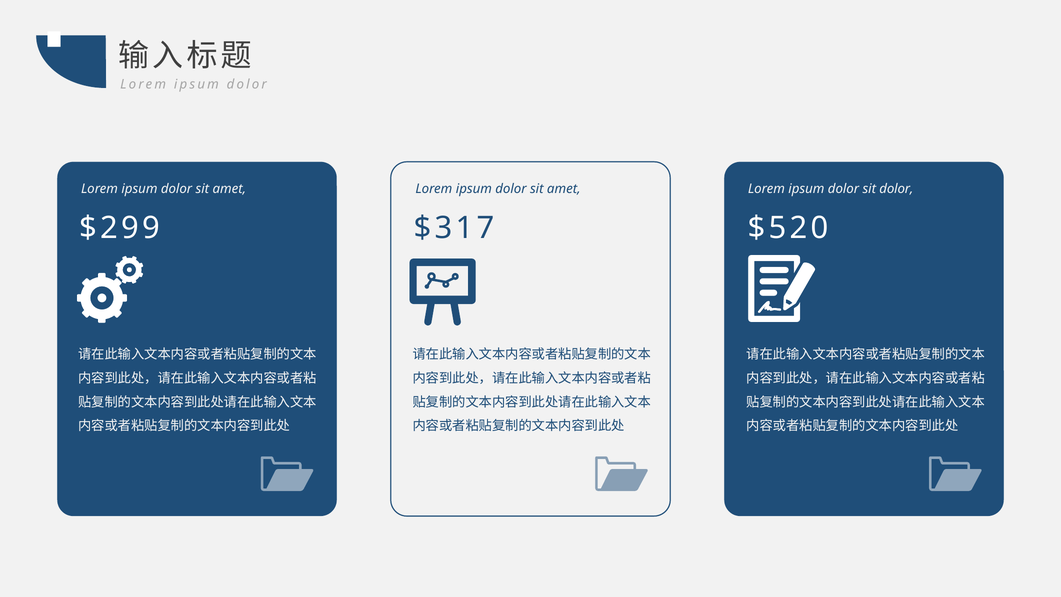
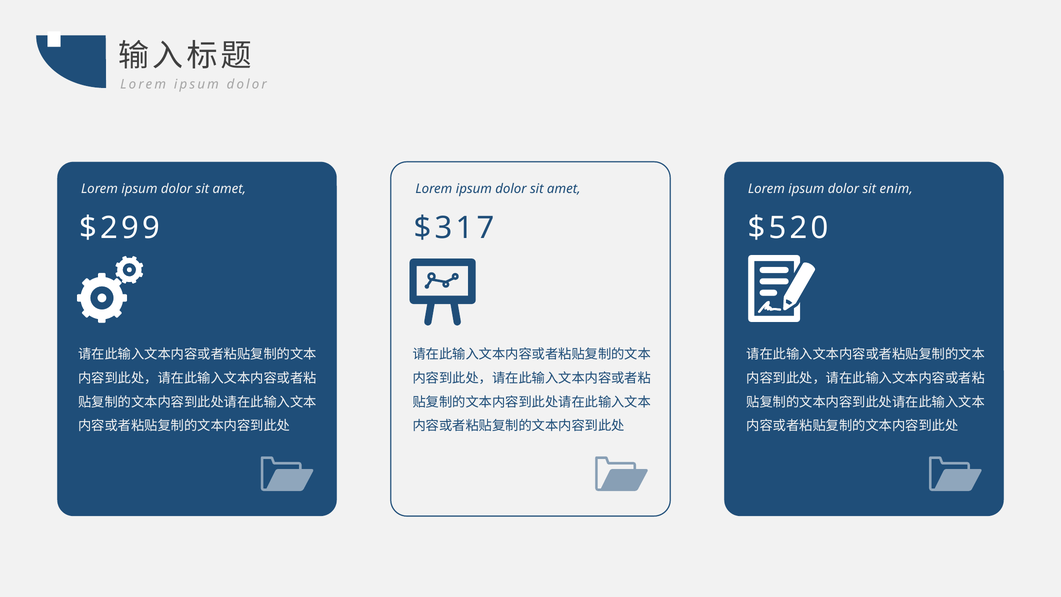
sit dolor: dolor -> enim (896, 189)
